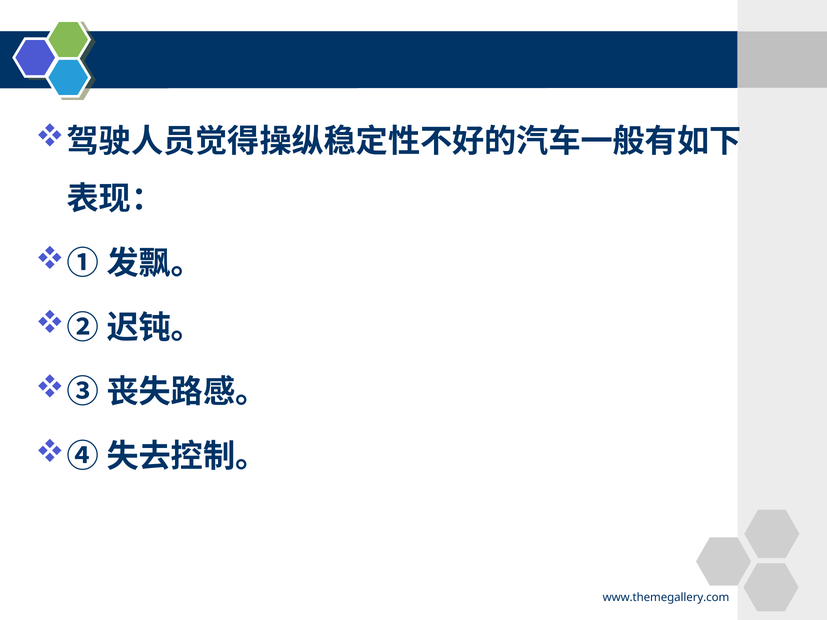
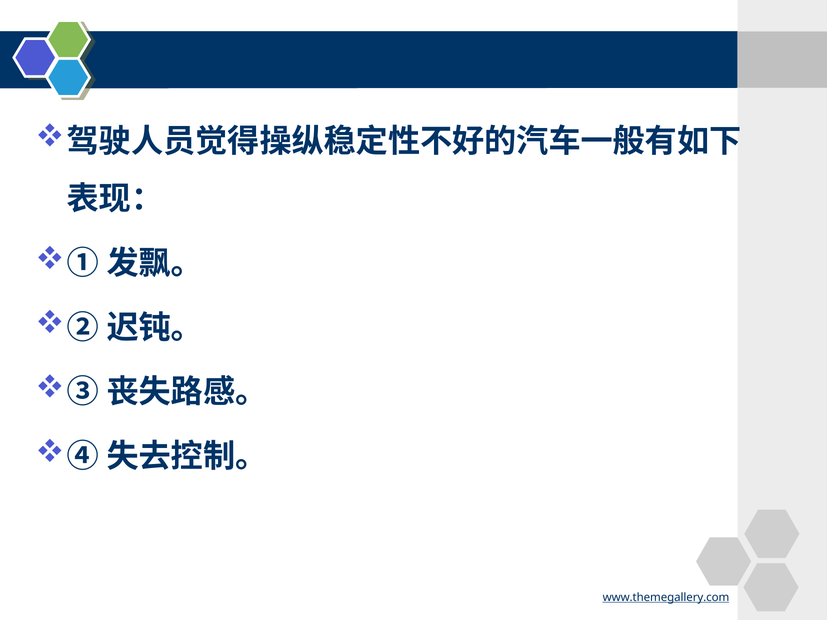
www.themegallery.com underline: none -> present (666, 598)
